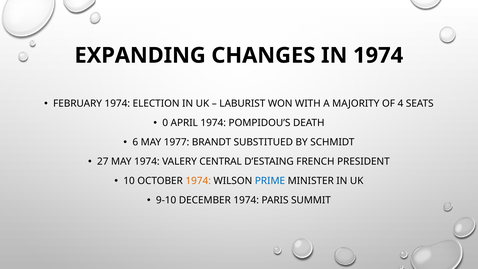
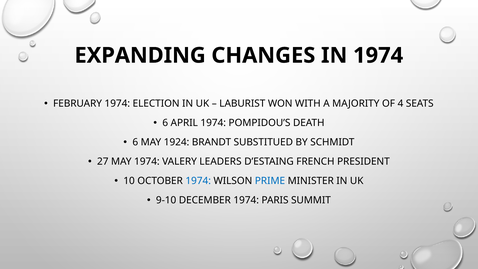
0: 0 -> 6 (165, 123)
1977: 1977 -> 1924 (177, 142)
CENTRAL: CENTRAL -> LEADERS (221, 162)
1974 colour: orange -> blue (198, 181)
